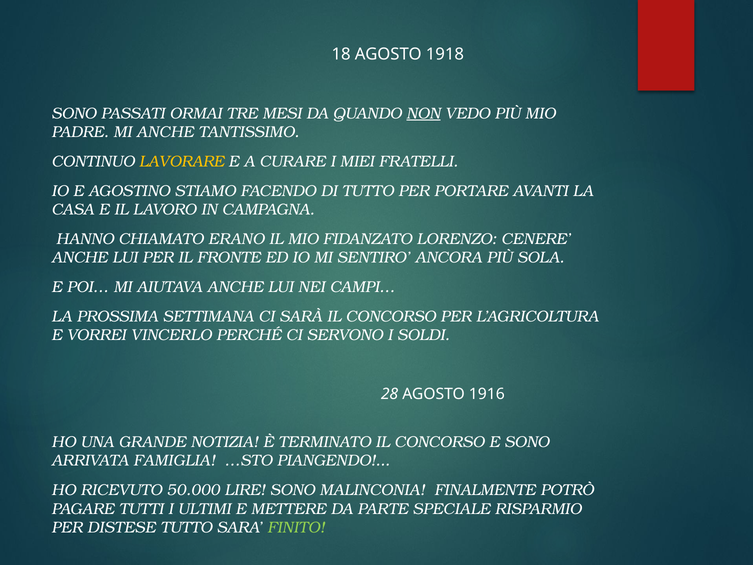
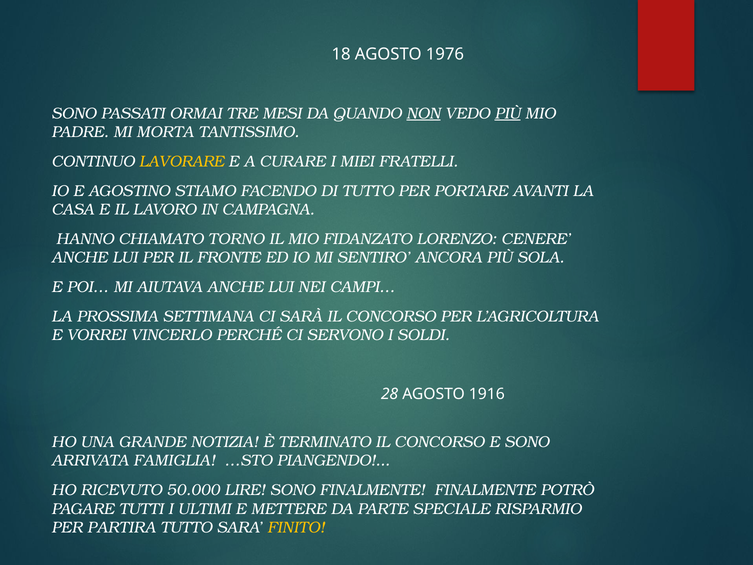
1918: 1918 -> 1976 (445, 54)
PIÙ underline: none -> present (508, 113)
MI ANCHE: ANCHE -> MORTA (165, 132)
ERANO: ERANO -> TORNO (236, 239)
SONO MALINCONIA: MALINCONIA -> FINALMENTE (372, 490)
DISTESE: DISTESE -> PARTIRA (121, 528)
FINITO colour: light green -> yellow (296, 528)
